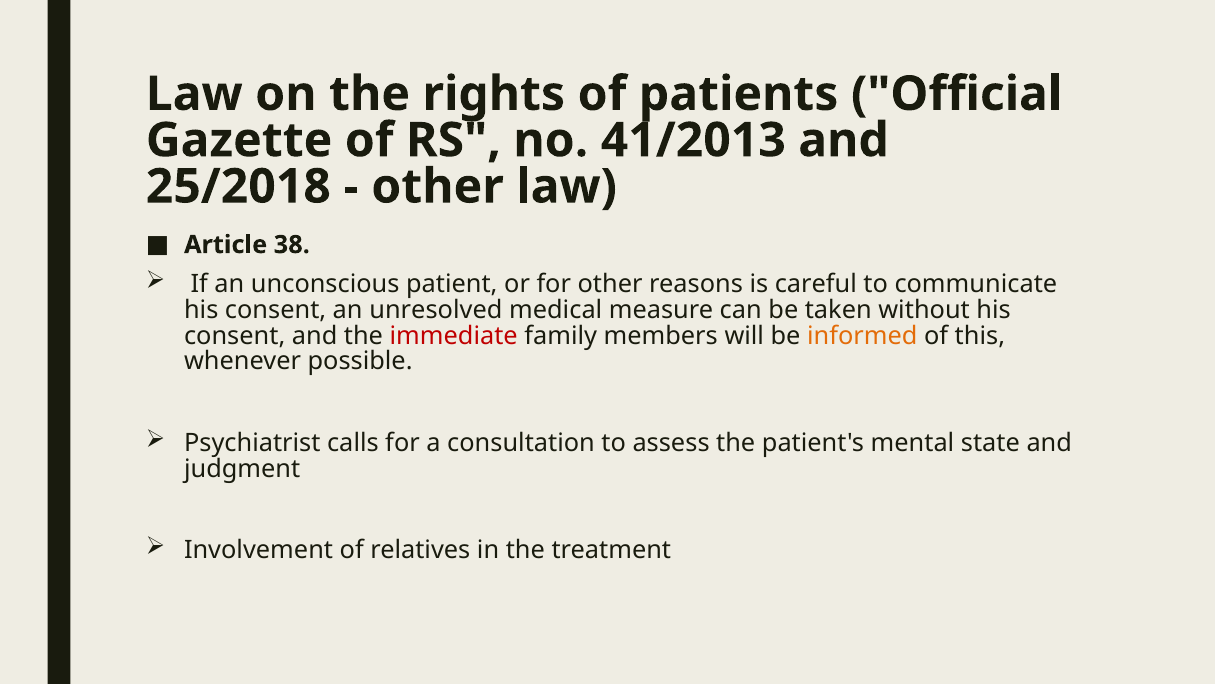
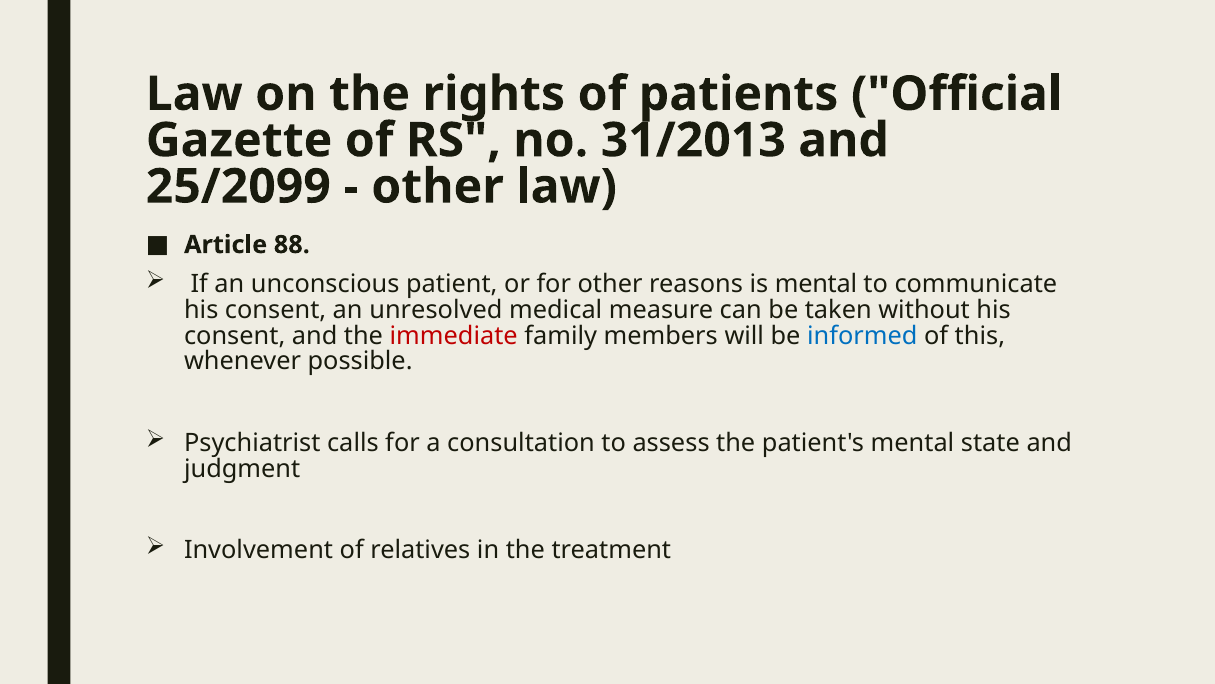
41/2013: 41/2013 -> 31/2013 (693, 140)
25/2018: 25/2018 -> 25/2099 (238, 186)
38: 38 -> 88 (292, 245)
is careful: careful -> mental (816, 284)
informed colour: orange -> blue (862, 335)
